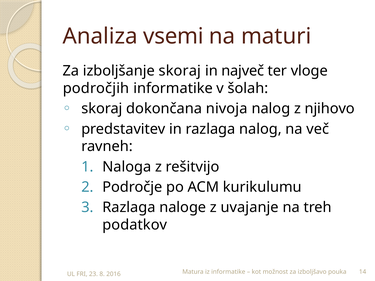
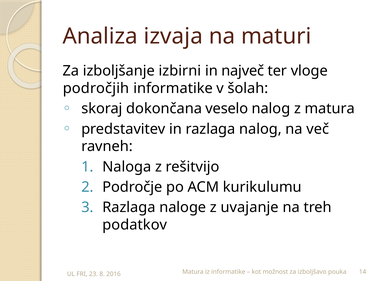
vsemi: vsemi -> izvaja (173, 36)
izboljšanje skoraj: skoraj -> izbirni (180, 71)
nivoja: nivoja -> veselo (227, 109)
z njihovo: njihovo -> matura (330, 109)
